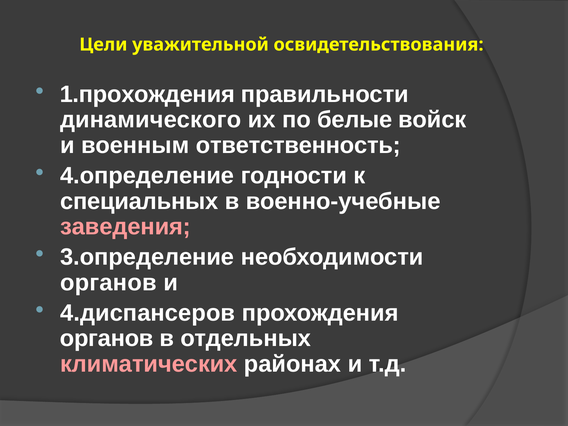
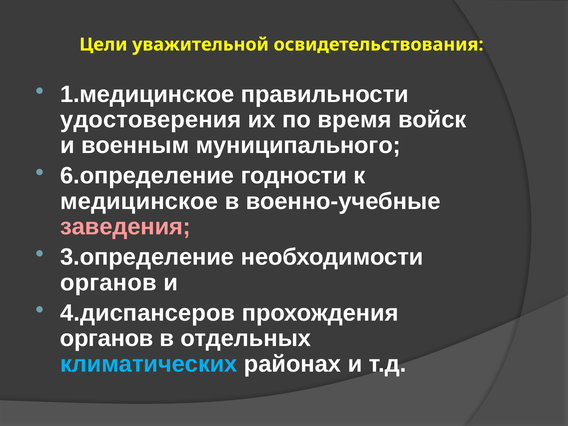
1.прохождения: 1.прохождения -> 1.медицинское (147, 94)
динамического: динамического -> удостоверения (151, 120)
белые: белые -> время (354, 120)
ответственность: ответственность -> муниципального (298, 145)
4.определение: 4.определение -> 6.определение (147, 176)
специальных: специальных -> медицинское (139, 201)
климатических colour: pink -> light blue (149, 364)
